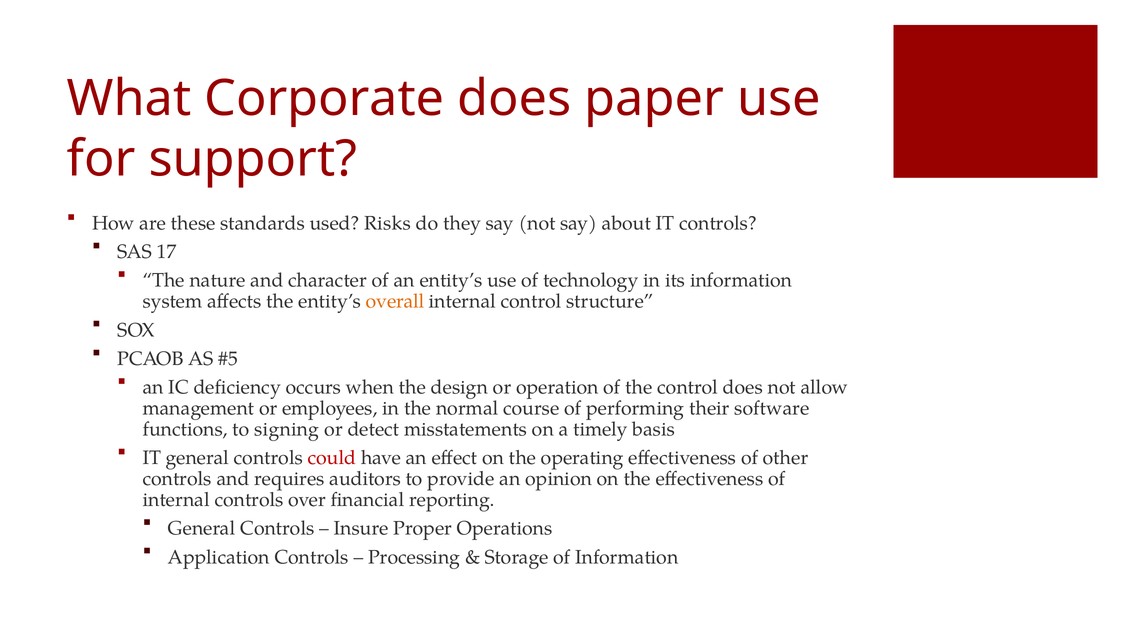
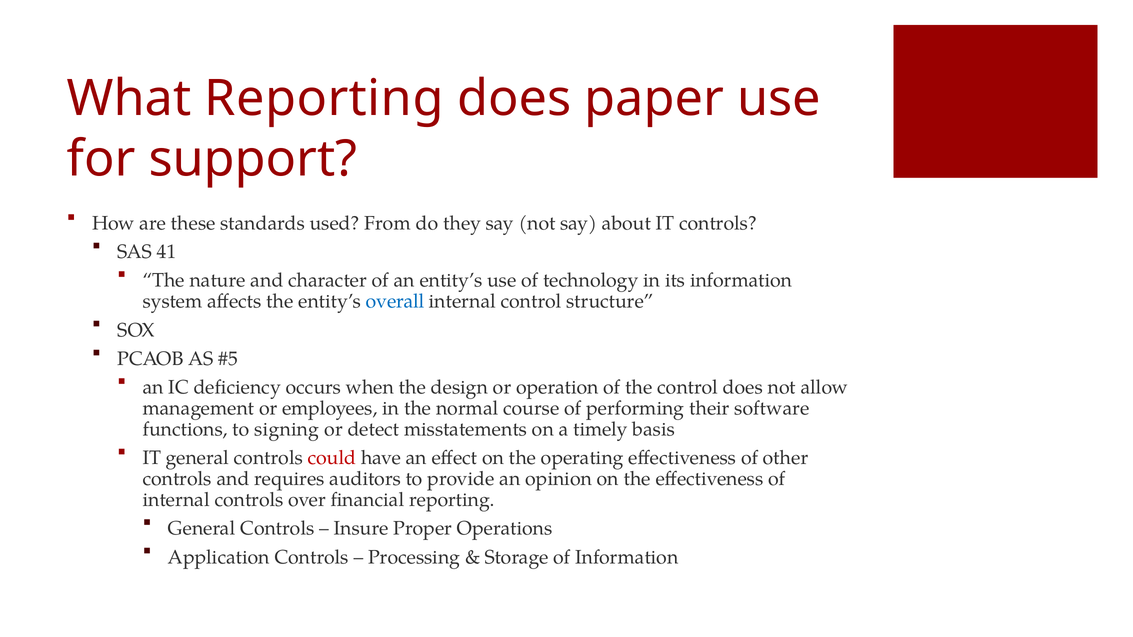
What Corporate: Corporate -> Reporting (324, 99)
Risks: Risks -> From (388, 223)
17: 17 -> 41 (167, 252)
overall colour: orange -> blue (395, 302)
